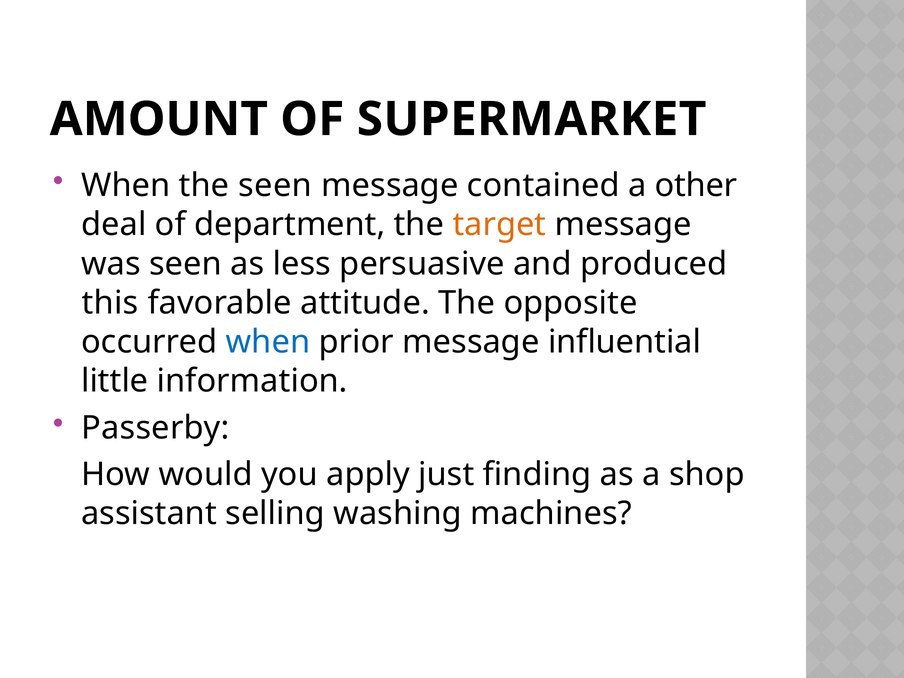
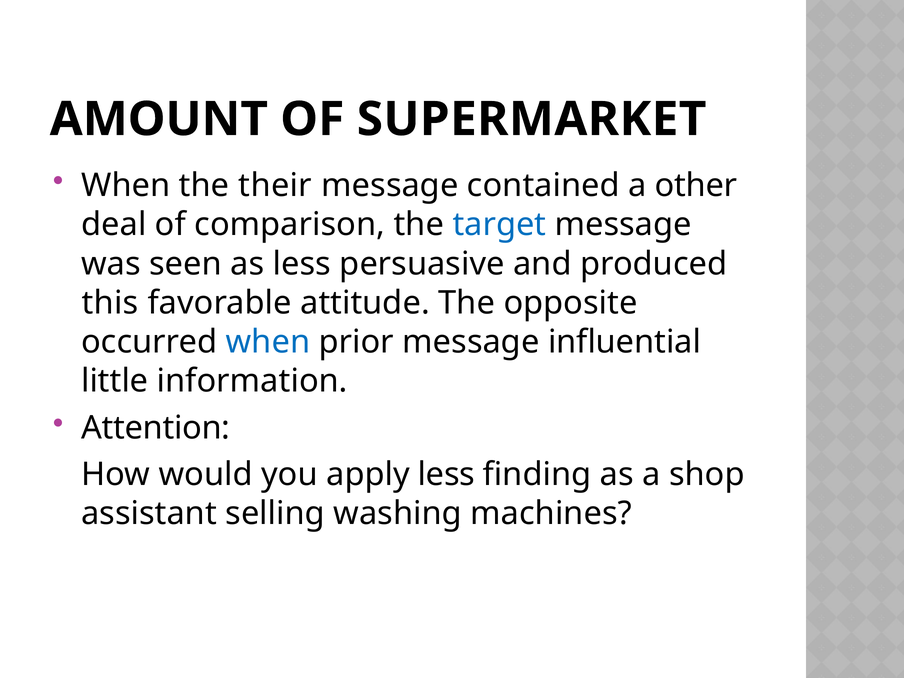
the seen: seen -> their (275, 185)
department: department -> comparison (290, 225)
target colour: orange -> blue (499, 225)
Passerby: Passerby -> Attention (156, 428)
apply just: just -> less (446, 475)
